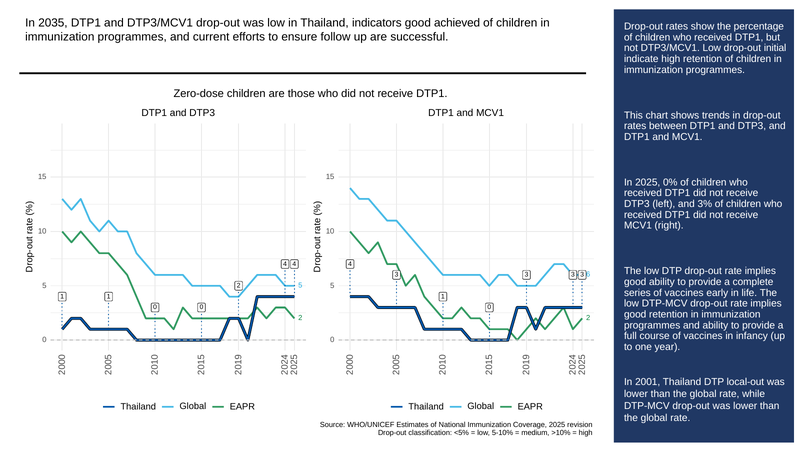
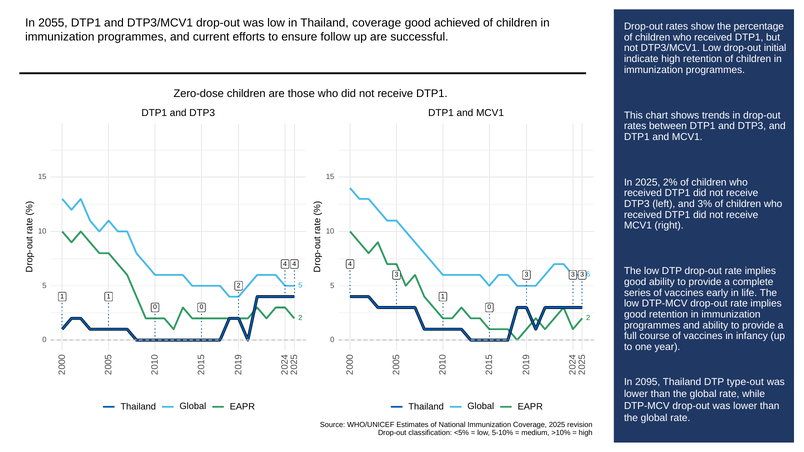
2035: 2035 -> 2055 (53, 23)
Thailand indicators: indicators -> coverage (377, 23)
0%: 0% -> 2% (670, 182)
2001: 2001 -> 2095 (648, 382)
local-out: local-out -> type-out (745, 382)
